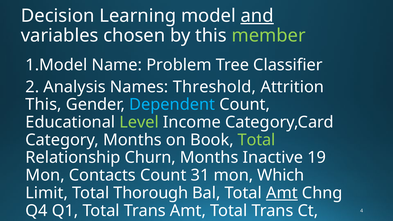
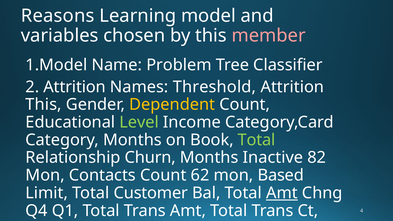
Decision: Decision -> Reasons (58, 16)
and underline: present -> none (257, 16)
member colour: light green -> pink (269, 36)
2 Analysis: Analysis -> Attrition (75, 87)
Dependent colour: light blue -> yellow (172, 105)
19: 19 -> 82 (317, 158)
31: 31 -> 62 (200, 175)
Which: Which -> Based (281, 175)
Thorough: Thorough -> Customer (151, 193)
